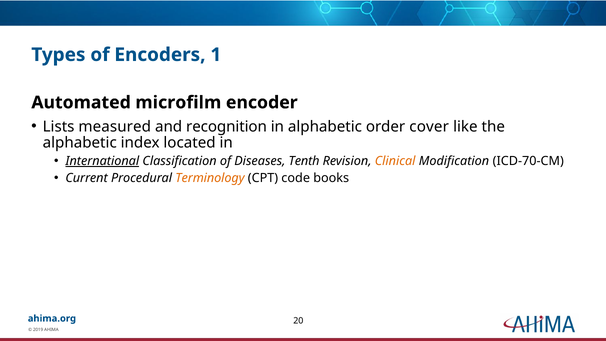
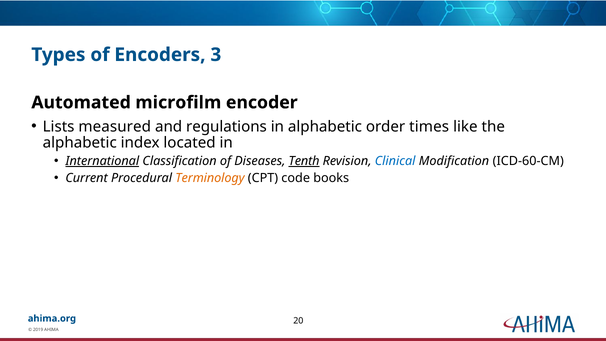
1: 1 -> 3 (216, 55)
recognition: recognition -> regulations (226, 127)
cover: cover -> times (429, 127)
Tenth underline: none -> present (304, 161)
Clinical colour: orange -> blue (395, 161)
ICD-70-CM: ICD-70-CM -> ICD-60-CM (528, 161)
